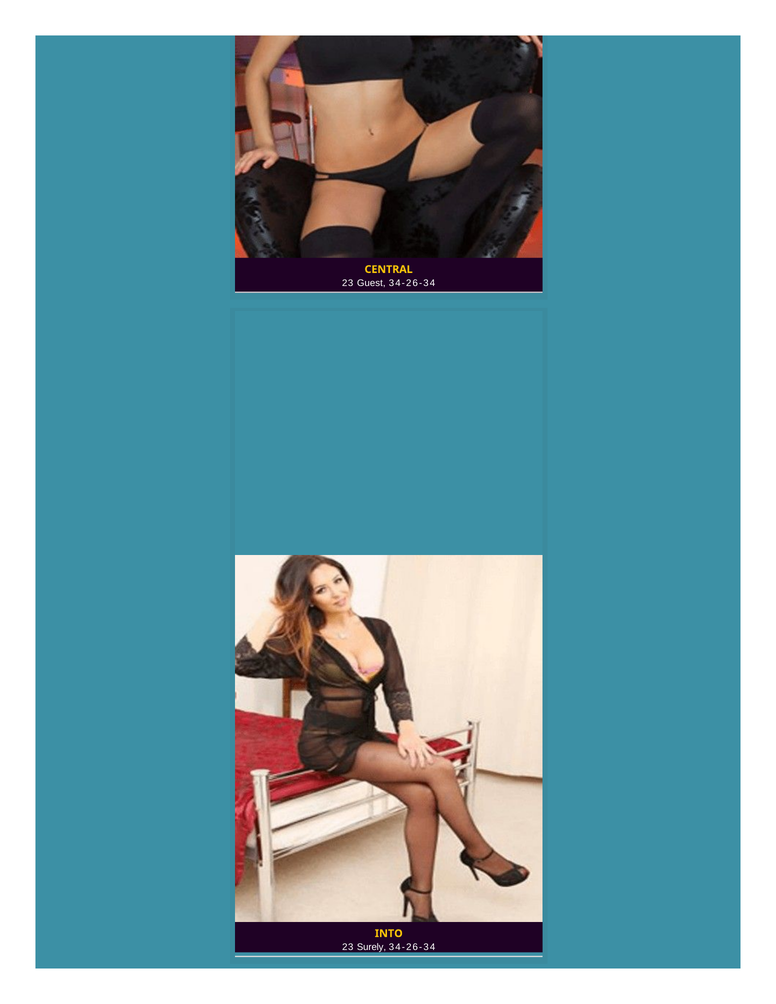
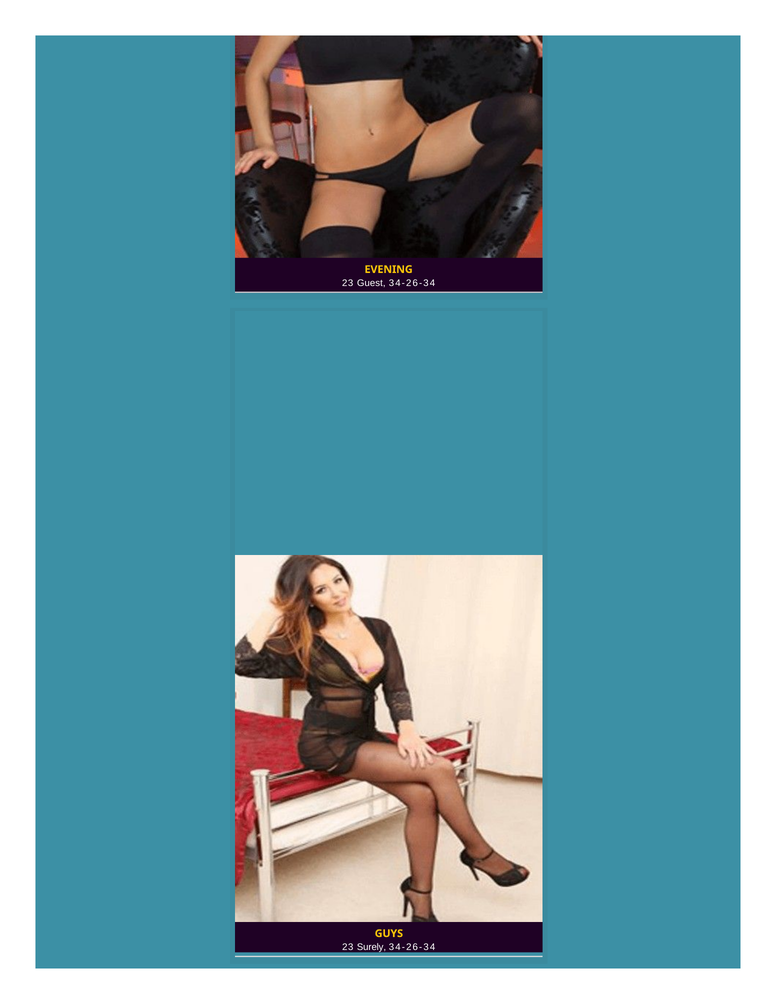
CENTRAL: CENTRAL -> EVENING (389, 269)
INTO: INTO -> GUYS (389, 934)
